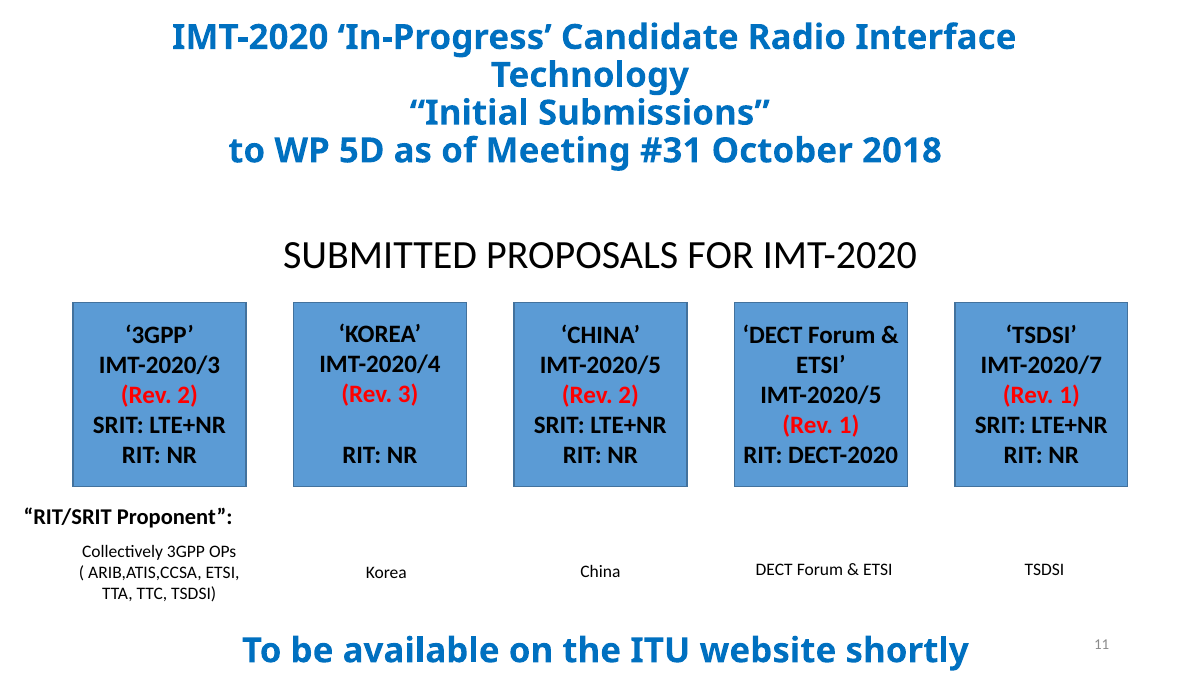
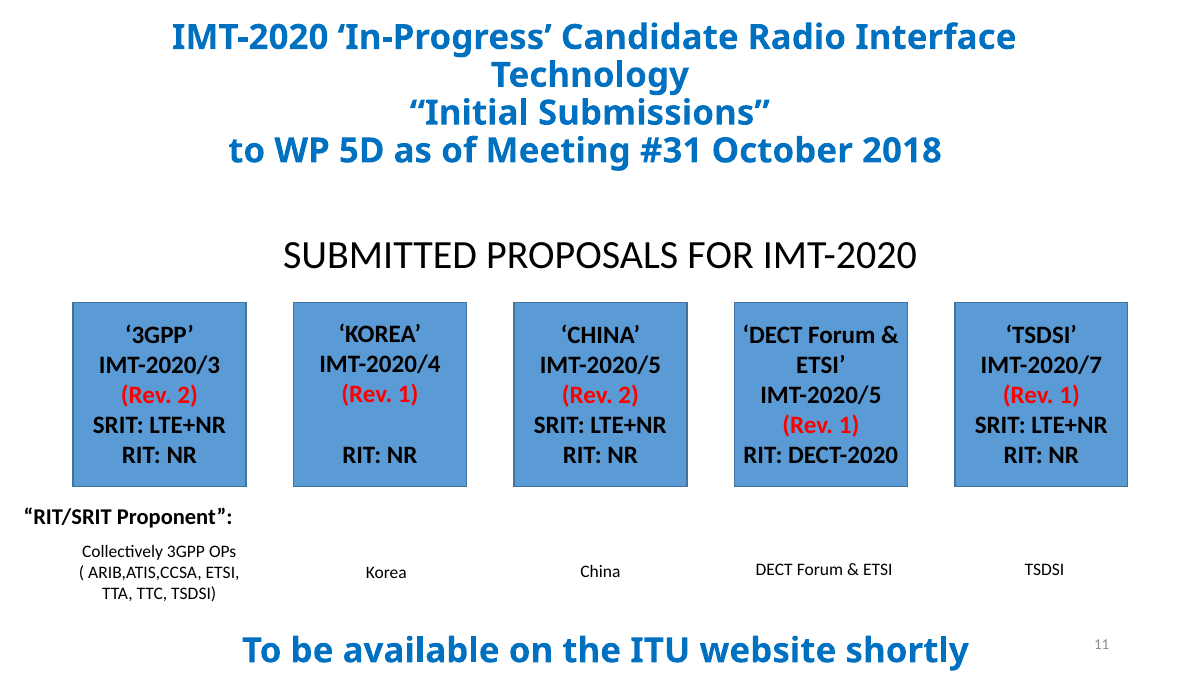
3: 3 -> 1 (408, 395)
